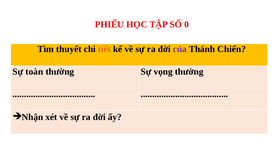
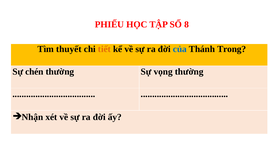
0: 0 -> 8 (187, 25)
của colour: purple -> blue (180, 49)
Chiến: Chiến -> Trong (232, 49)
toàn: toàn -> chén (34, 72)
